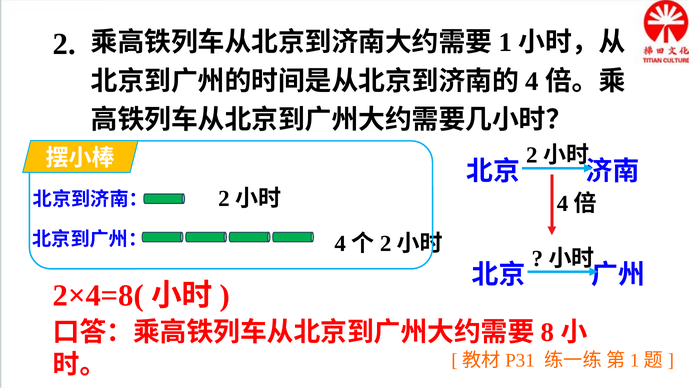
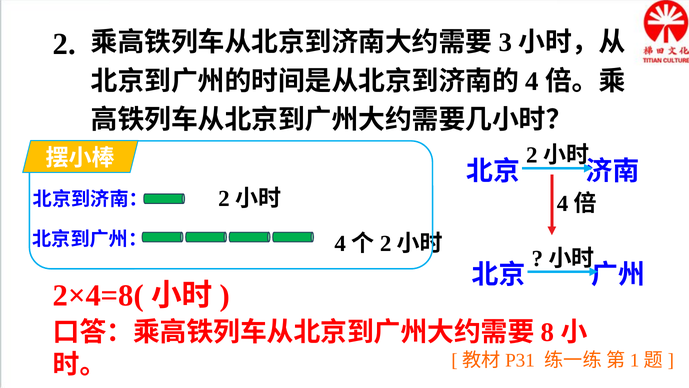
1: 1 -> 3 (505, 43)
